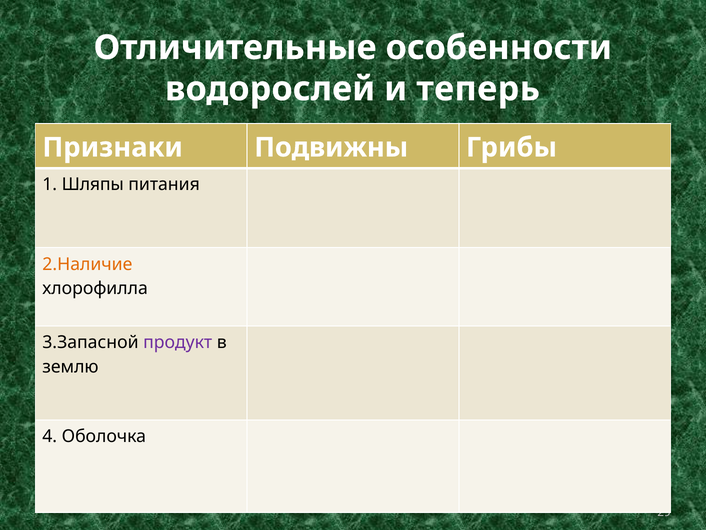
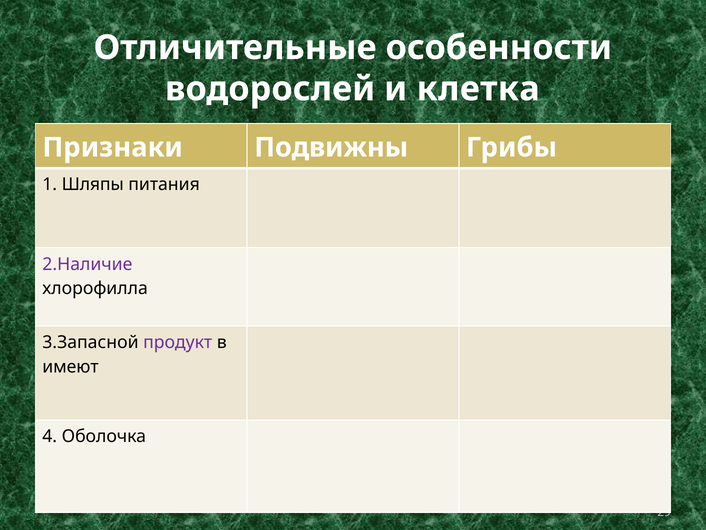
теперь: теперь -> клетка (478, 89)
2.Наличие colour: orange -> purple (87, 264)
землю: землю -> имеют (70, 366)
